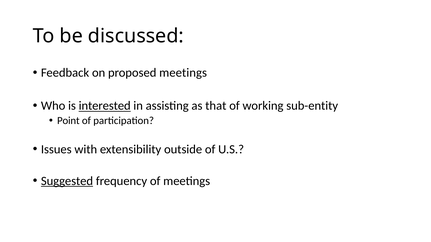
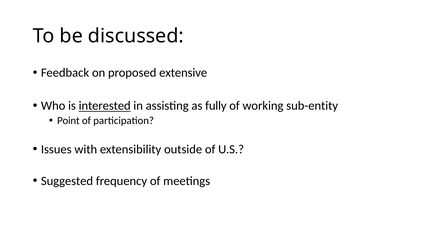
proposed meetings: meetings -> extensive (183, 73)
that: that -> fully (216, 106)
Suggested underline: present -> none (67, 181)
